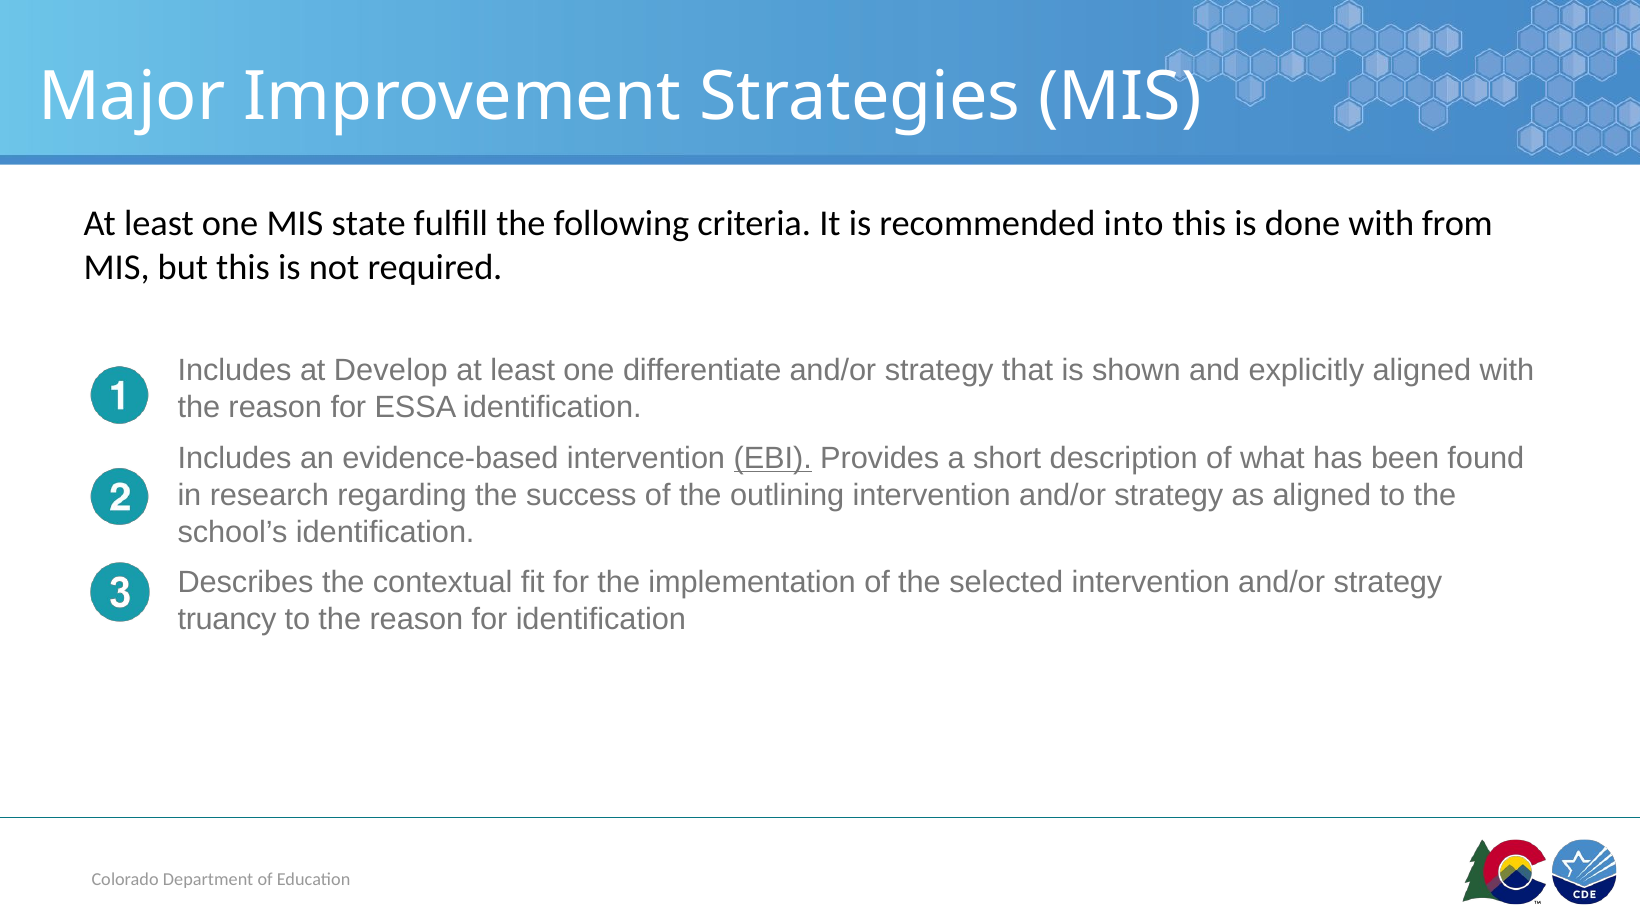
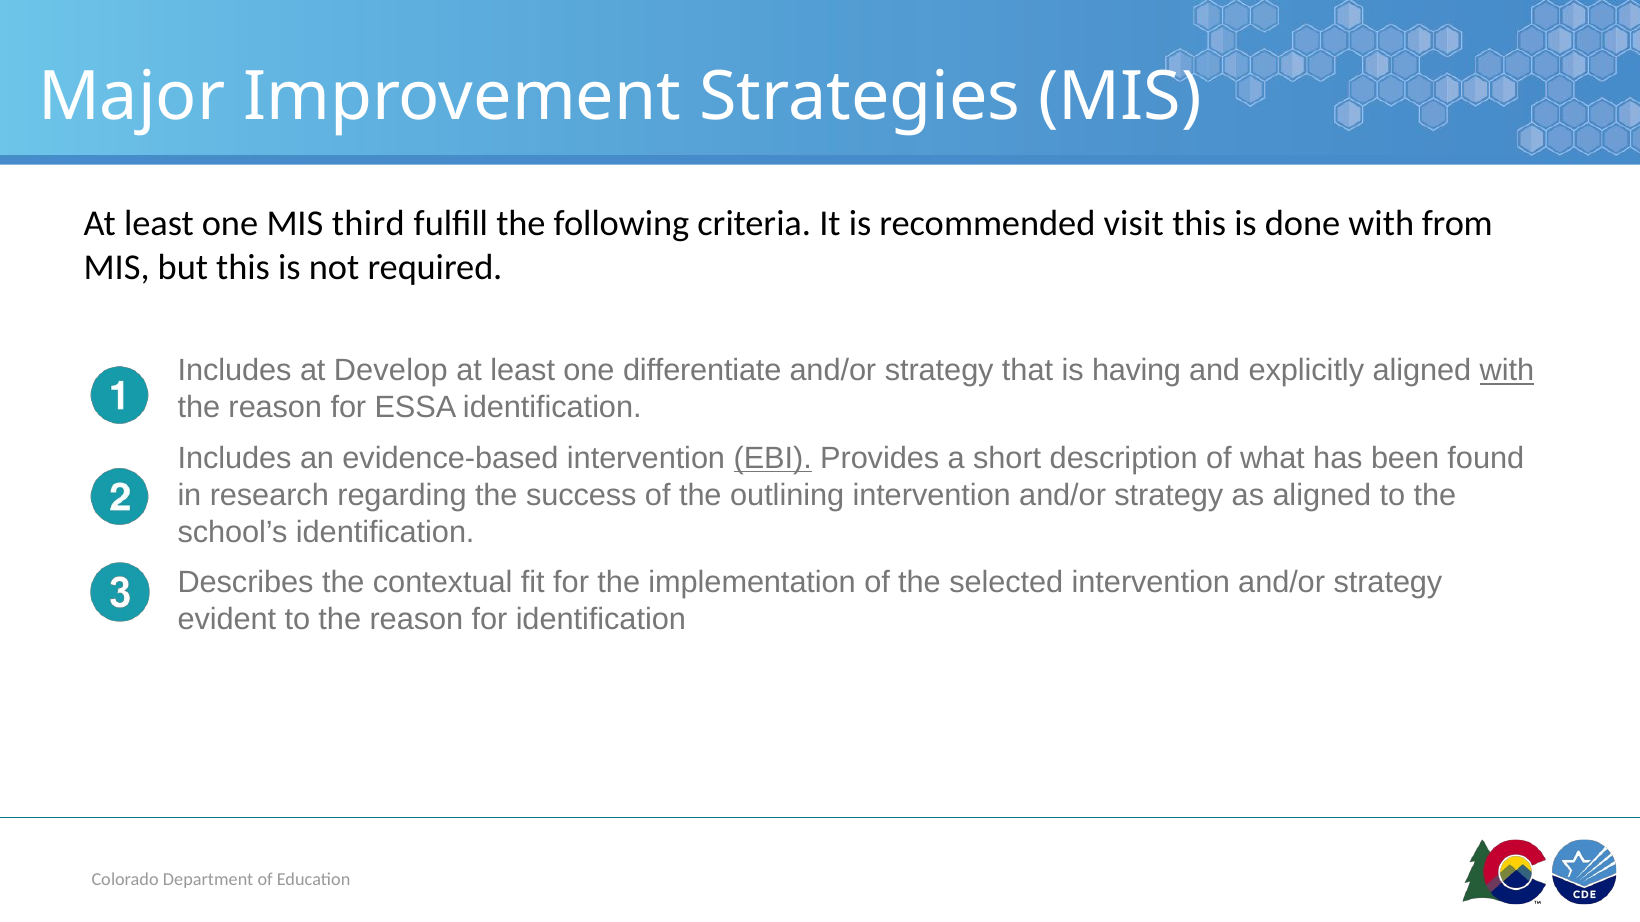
state: state -> third (368, 224)
into: into -> visit (1134, 224)
shown: shown -> having (1137, 371)
with underline: none -> present (1507, 371)
truancy: truancy -> evident (227, 620)
